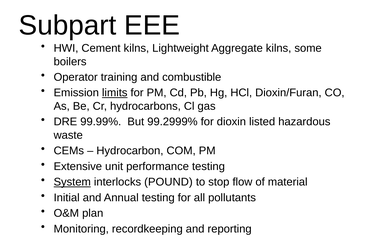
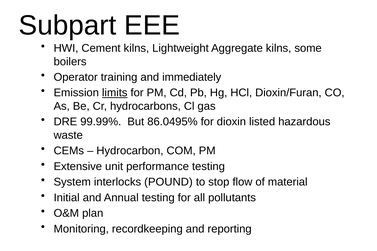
combustible: combustible -> immediately (192, 77)
99.2999%: 99.2999% -> 86.0495% (172, 122)
System underline: present -> none (72, 182)
